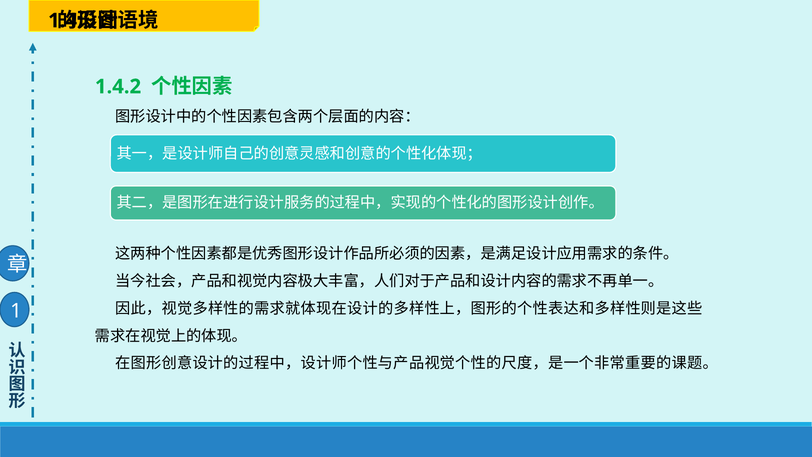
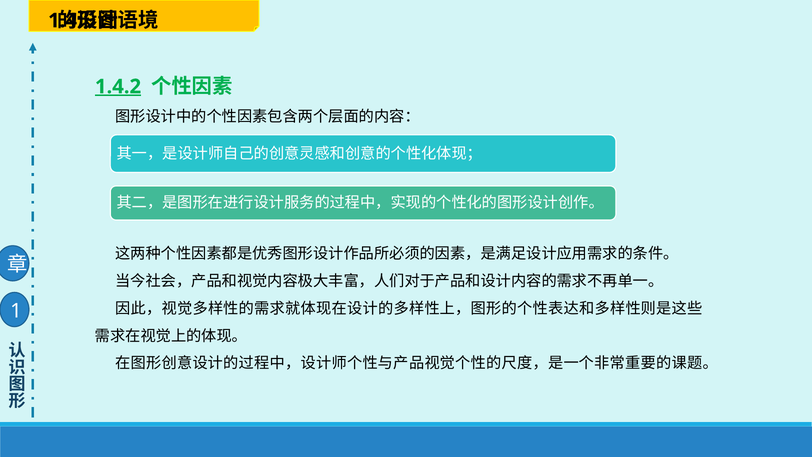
1.4.2 underline: none -> present (118, 87)
